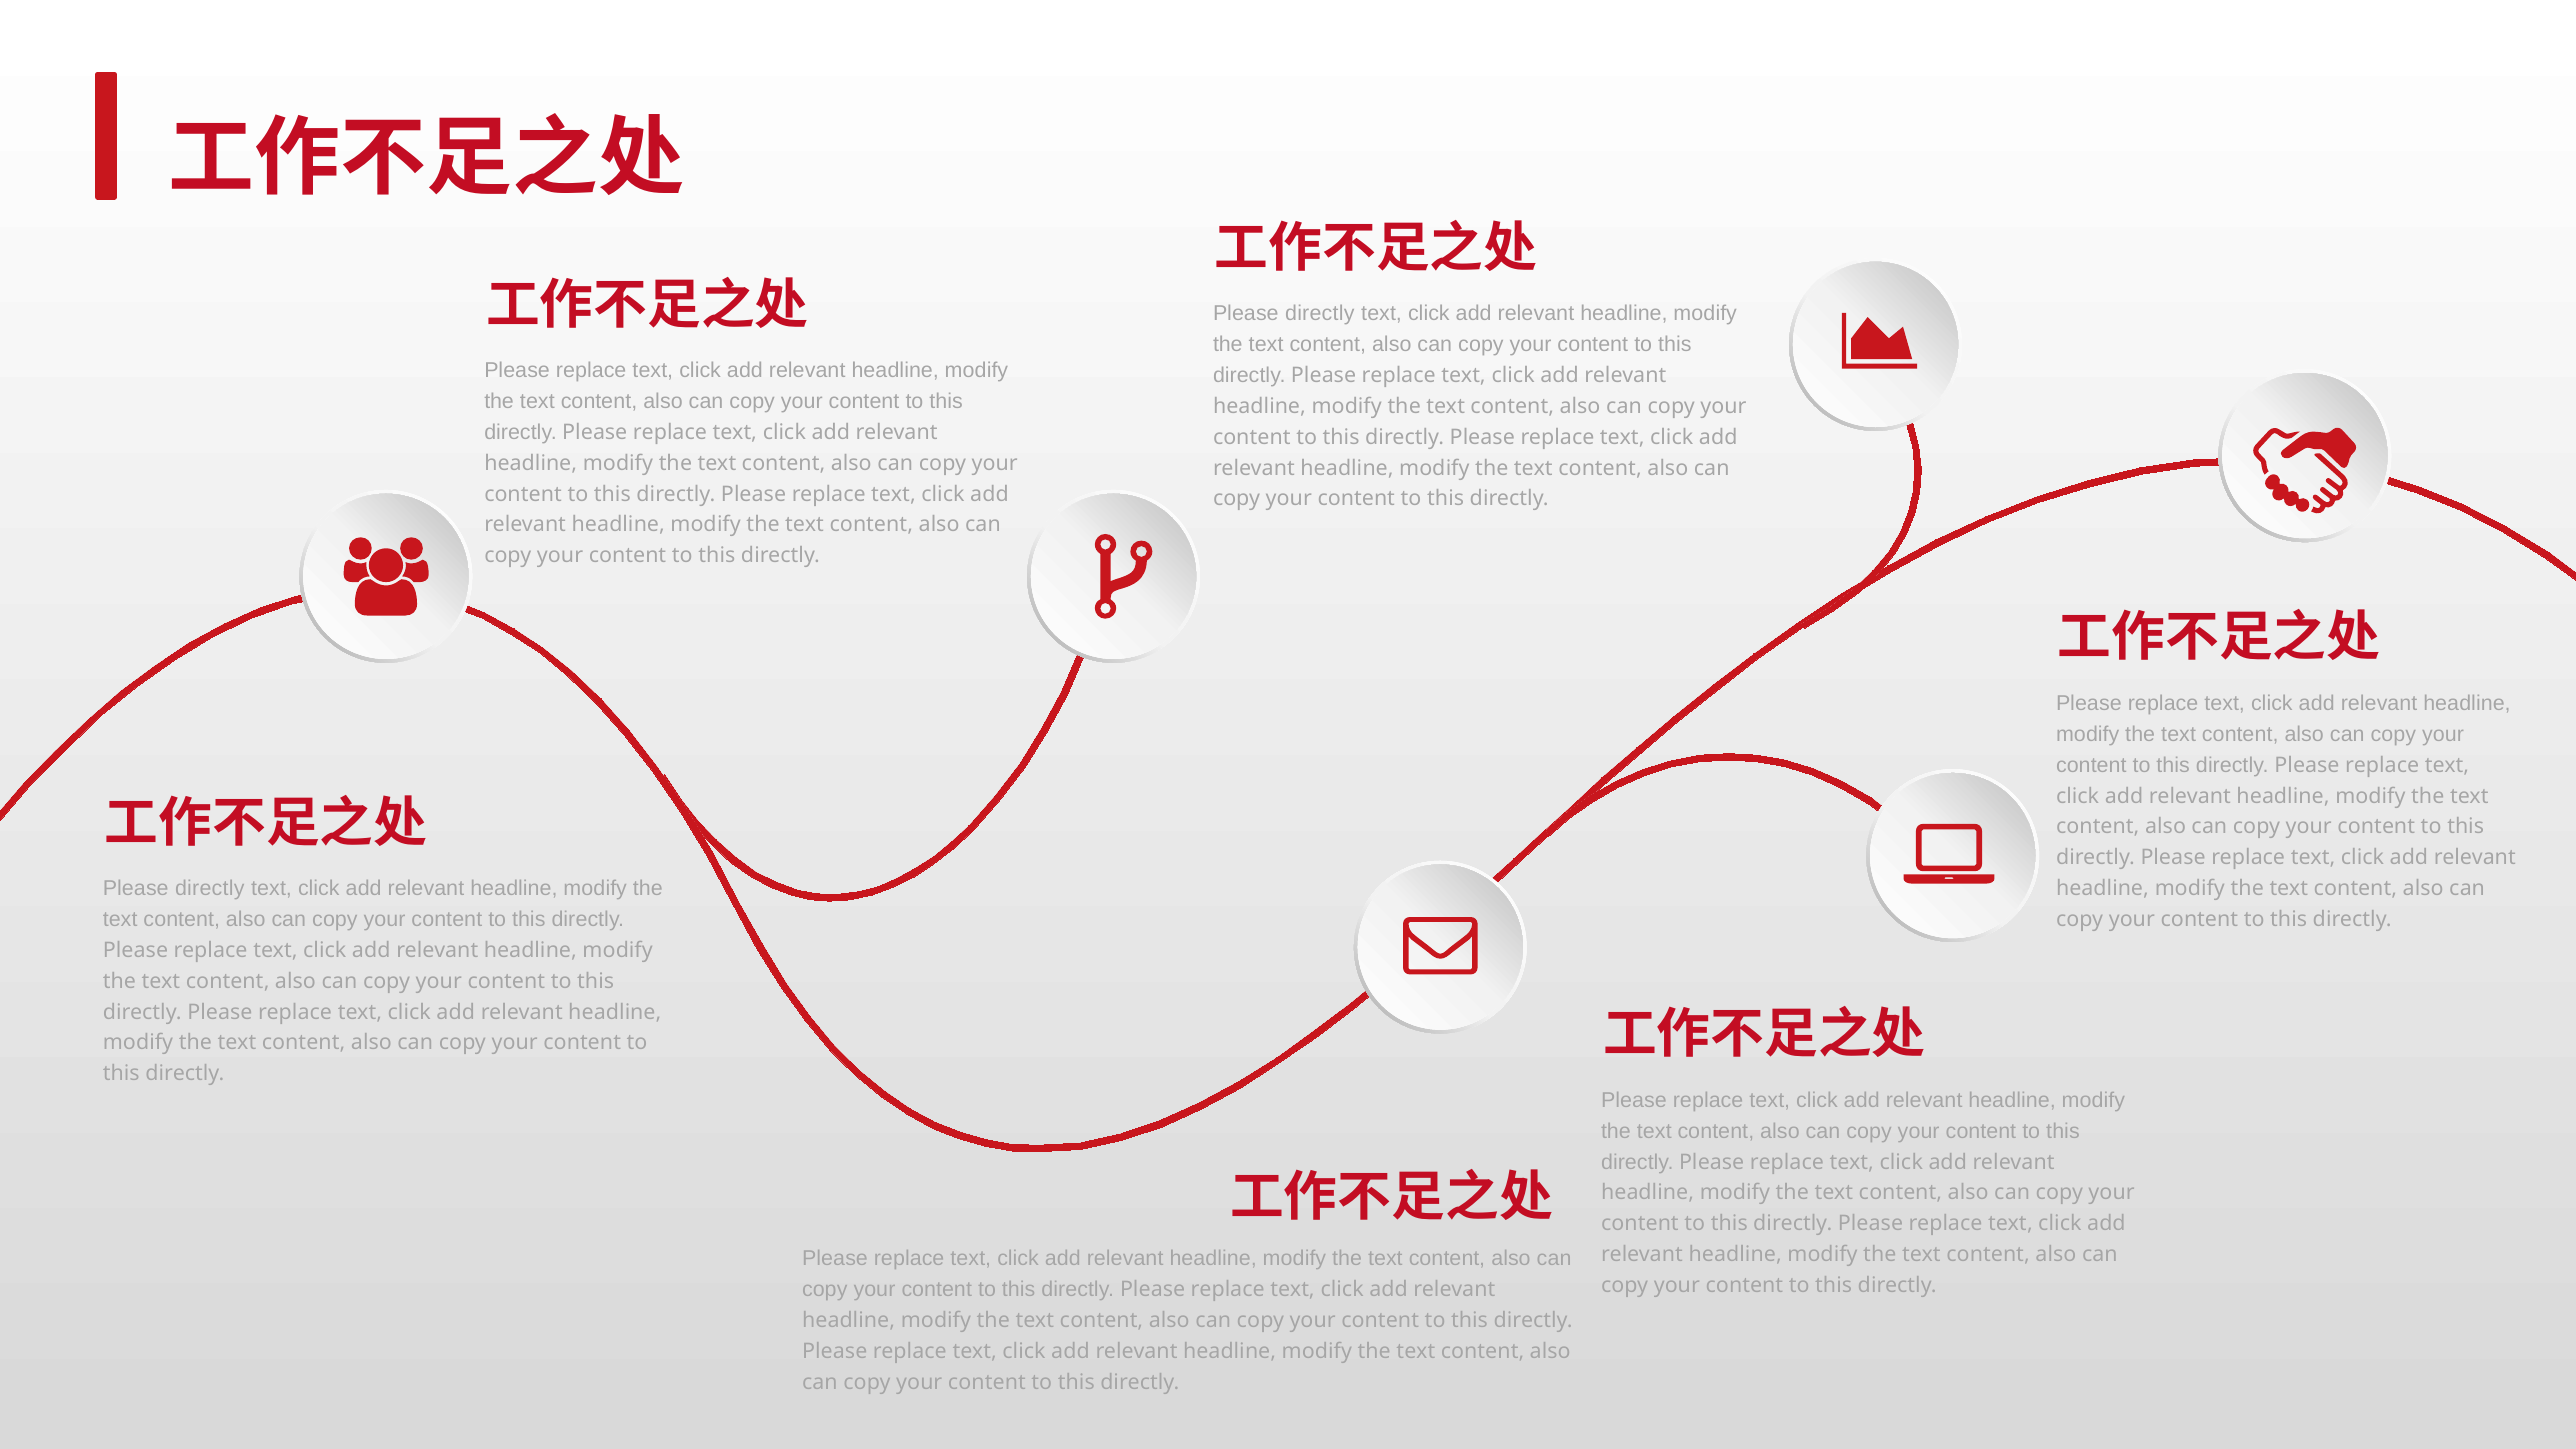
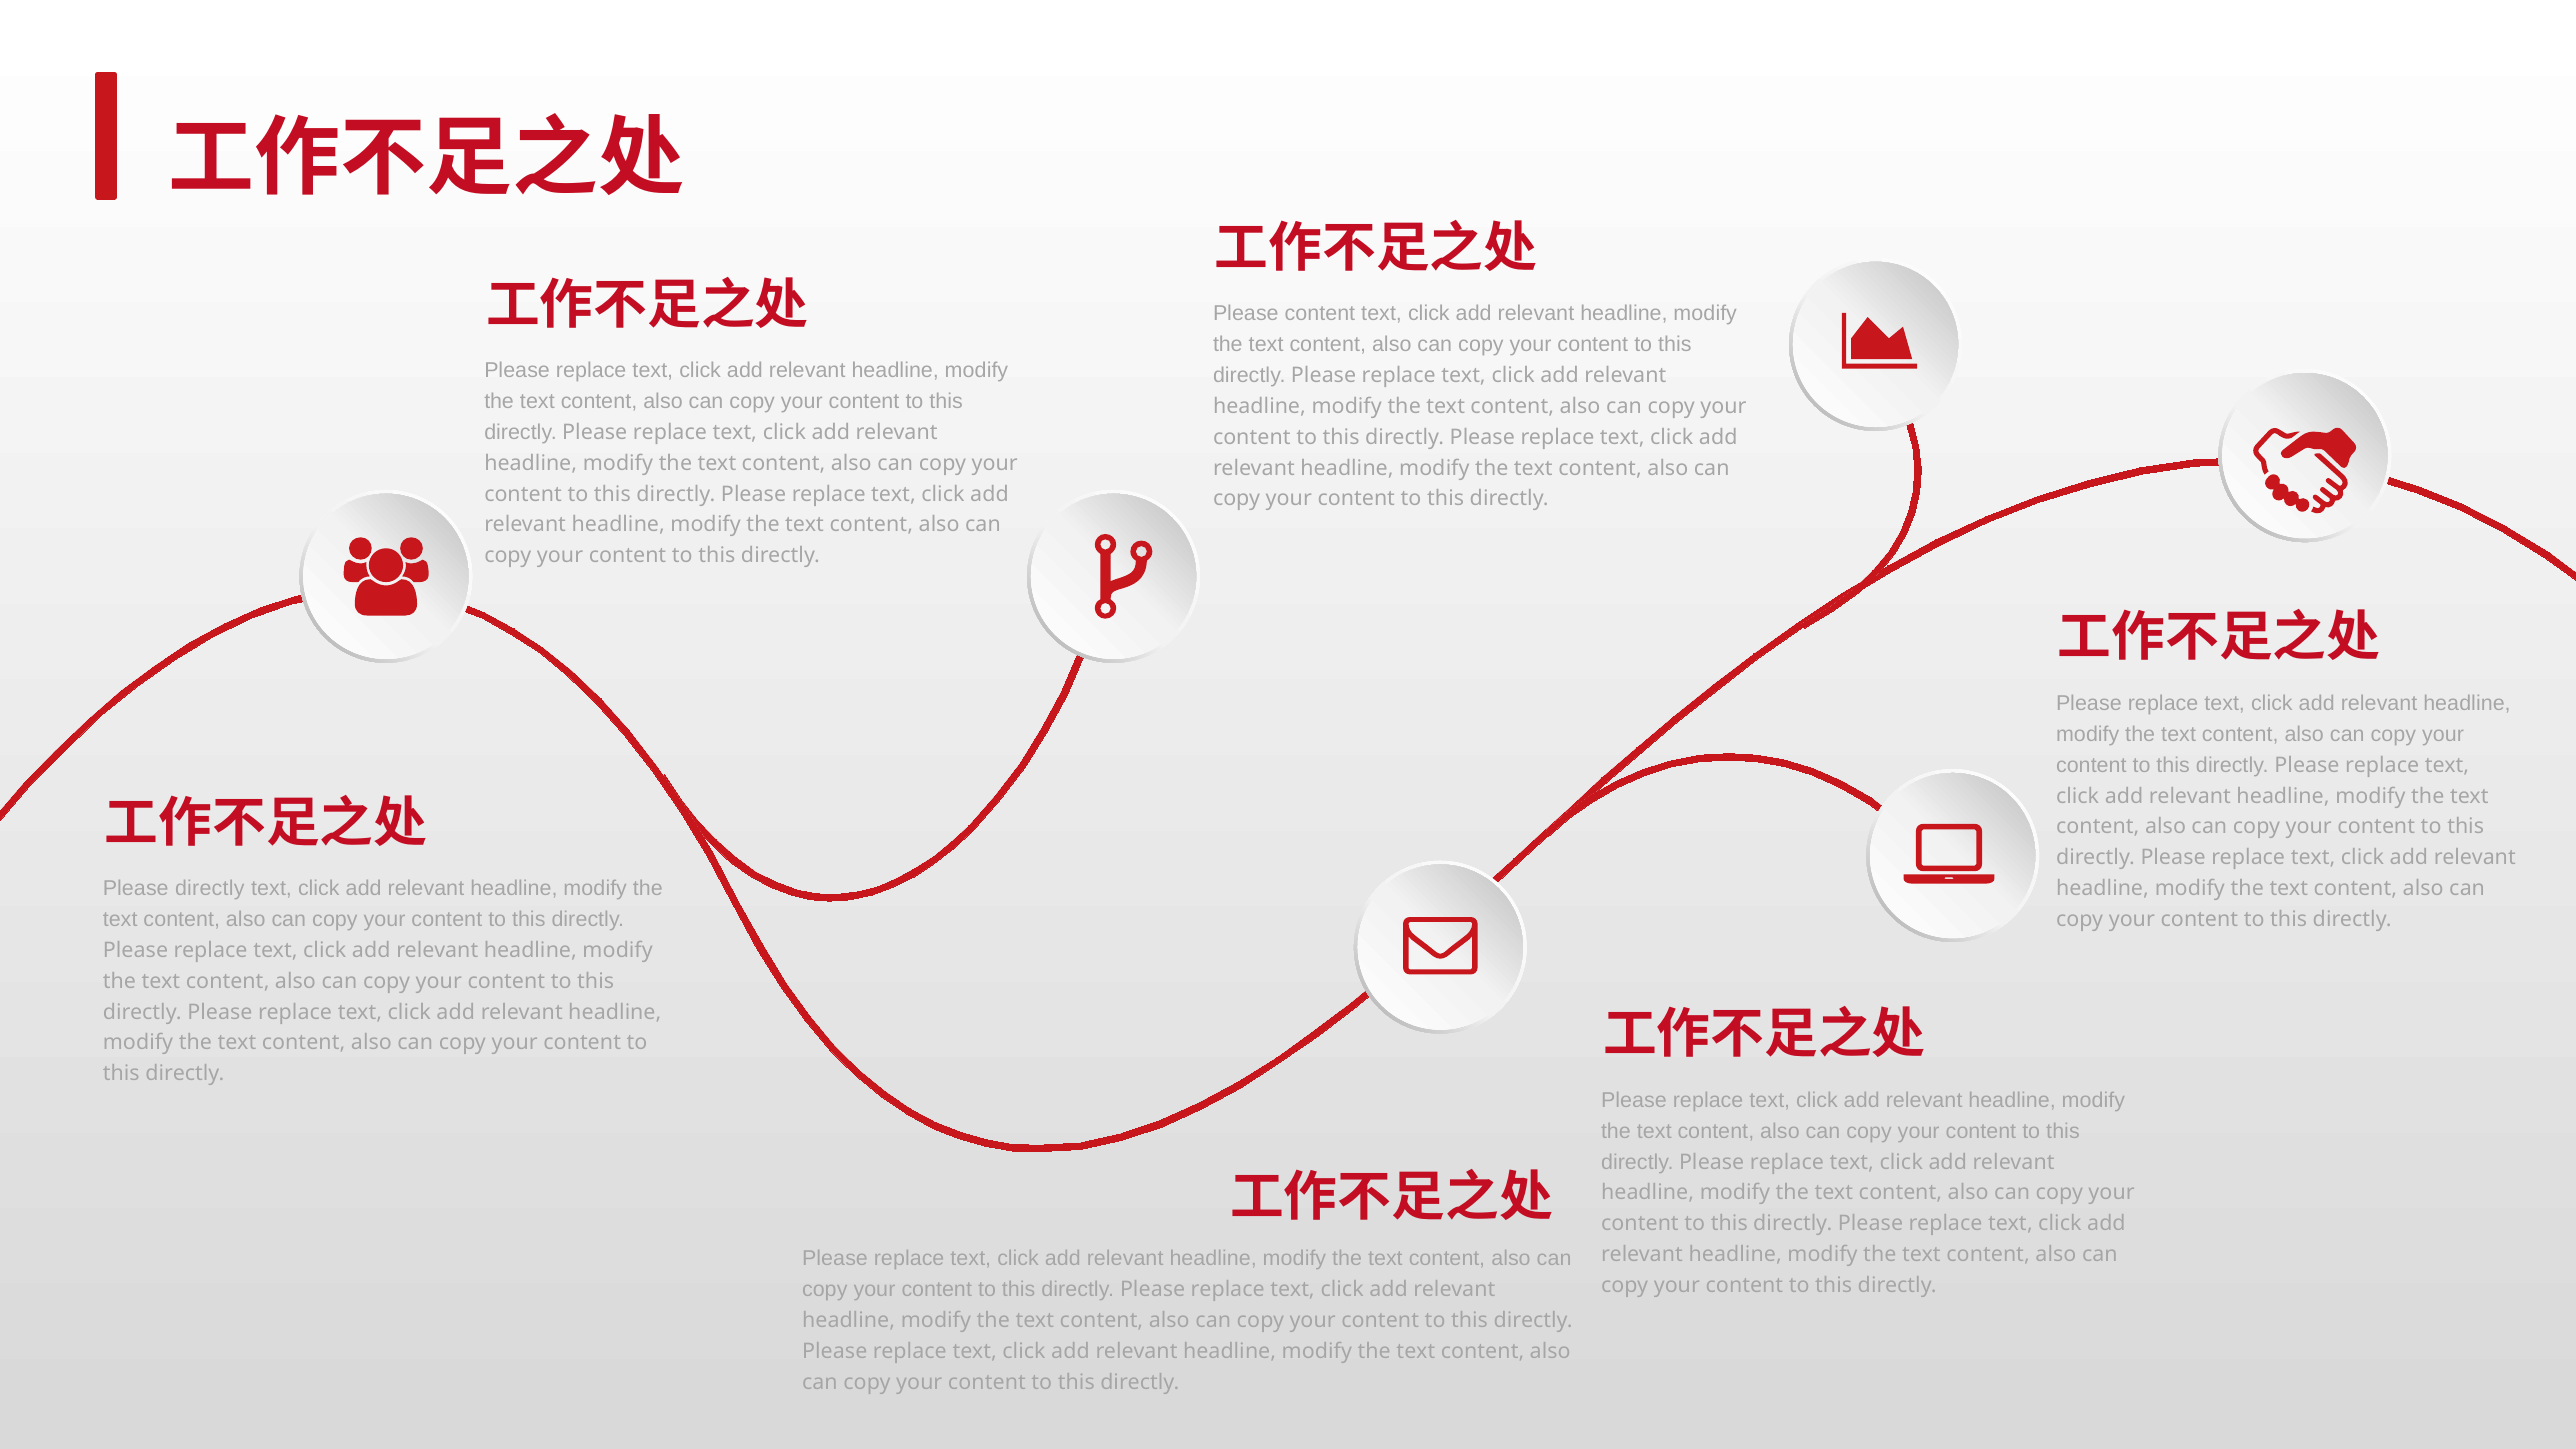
directly: directly -> content (1320, 314)
